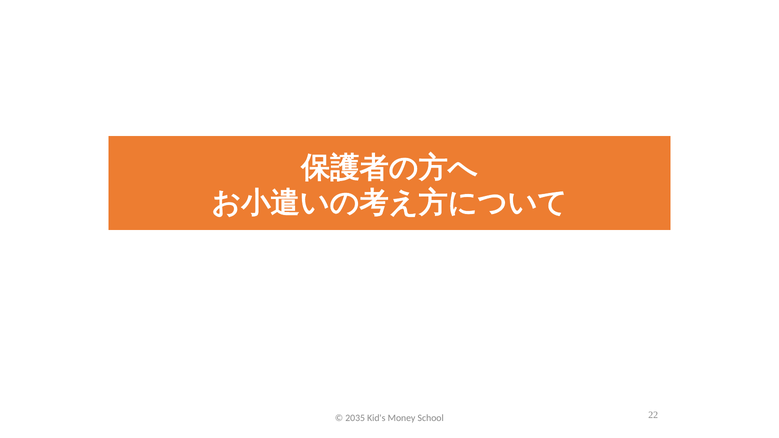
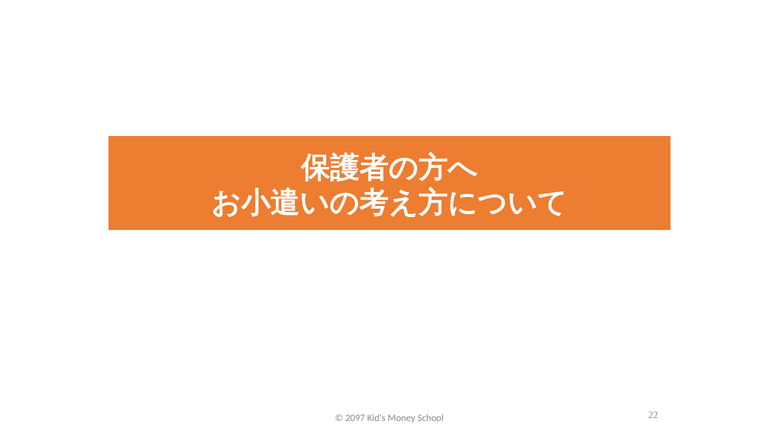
2035: 2035 -> 2097 (355, 418)
